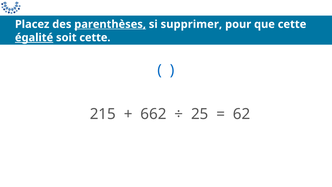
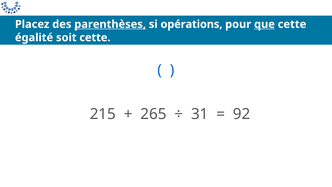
supprimer: supprimer -> opérations (191, 24)
que underline: none -> present (264, 24)
égalité underline: present -> none (34, 38)
662: 662 -> 265 (153, 114)
25: 25 -> 31 (200, 114)
62: 62 -> 92 (242, 114)
